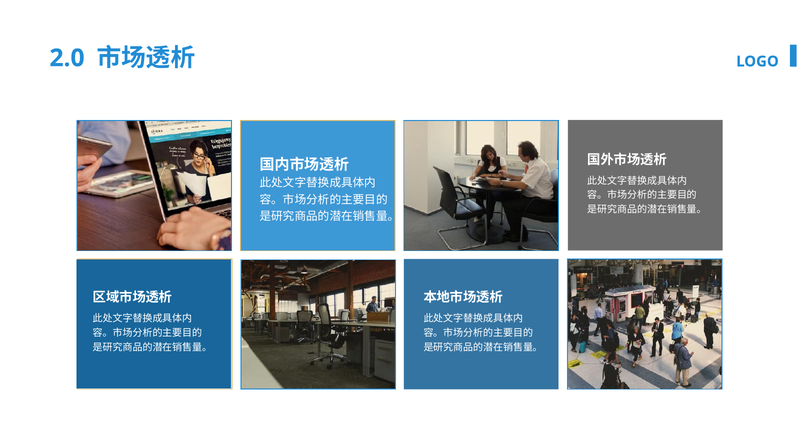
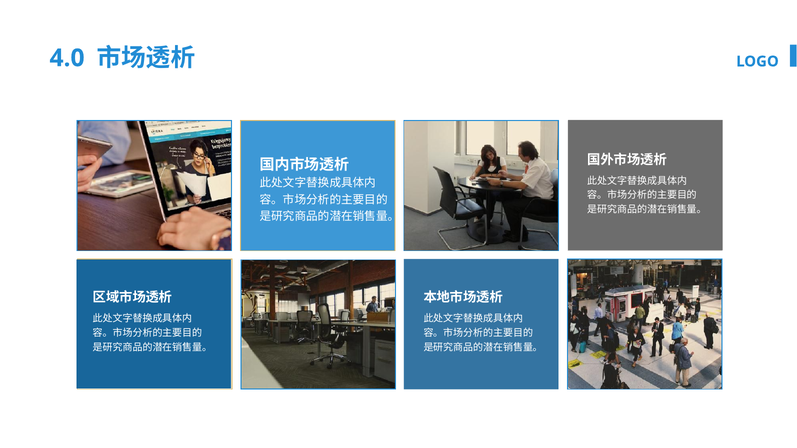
2.0: 2.0 -> 4.0 (67, 58)
